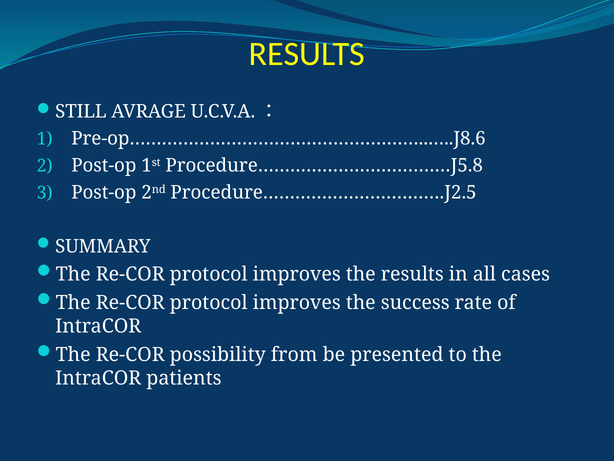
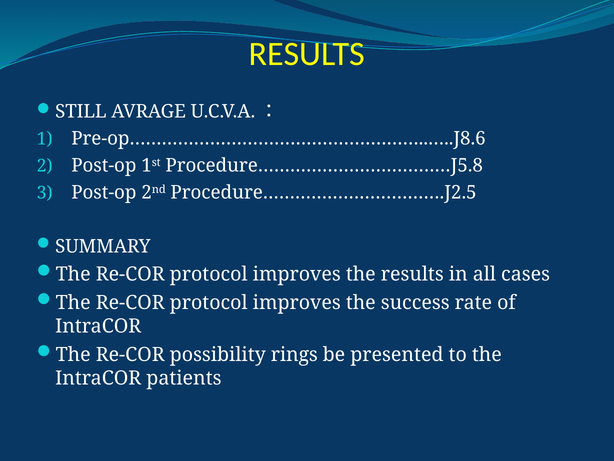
from: from -> rings (294, 354)
